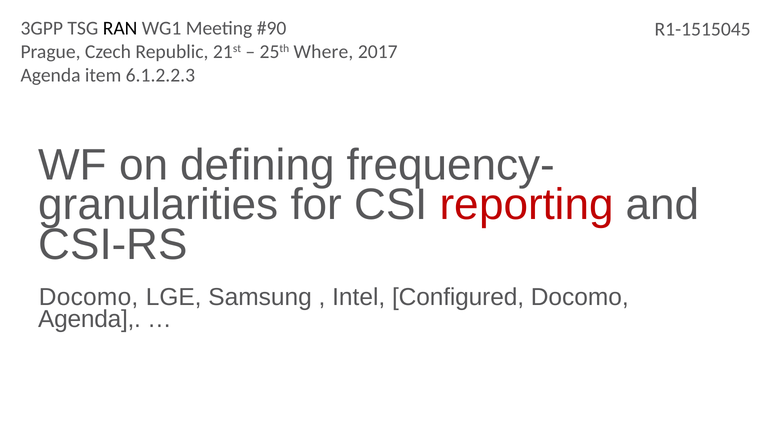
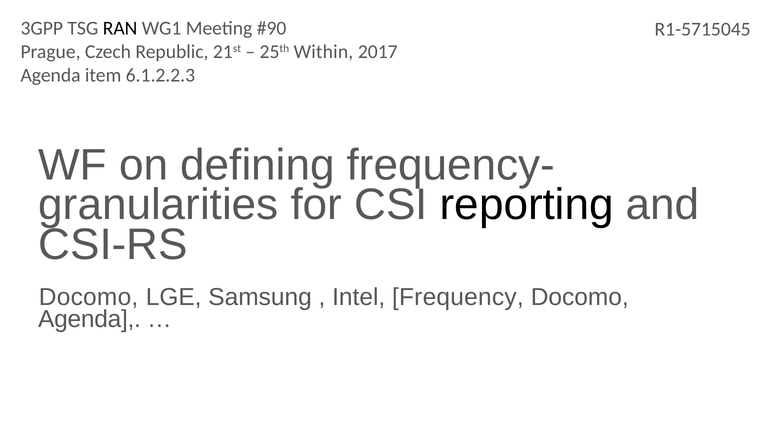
R1-1515045: R1-1515045 -> R1-5715045 (703, 29)
Where: Where -> Within (323, 52)
reporting colour: red -> black (527, 205)
Configured: Configured -> Frequency (458, 297)
